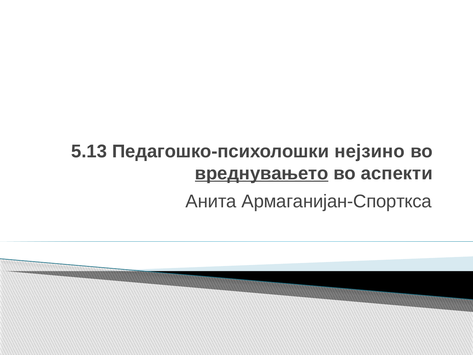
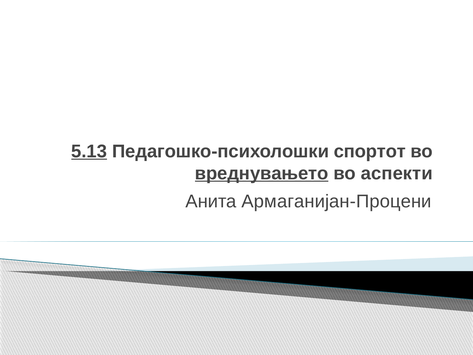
5.13 underline: none -> present (89, 151)
нејзино: нејзино -> спортот (370, 151)
Армаганијан-Спорткса: Армаганијан-Спорткса -> Армаганијан-Процени (337, 201)
